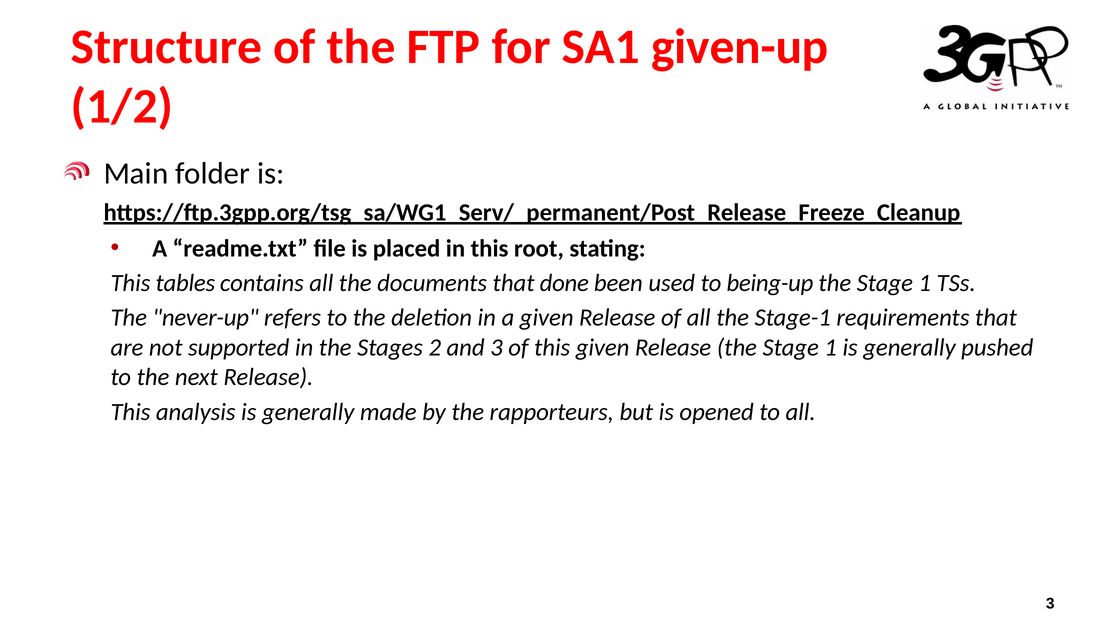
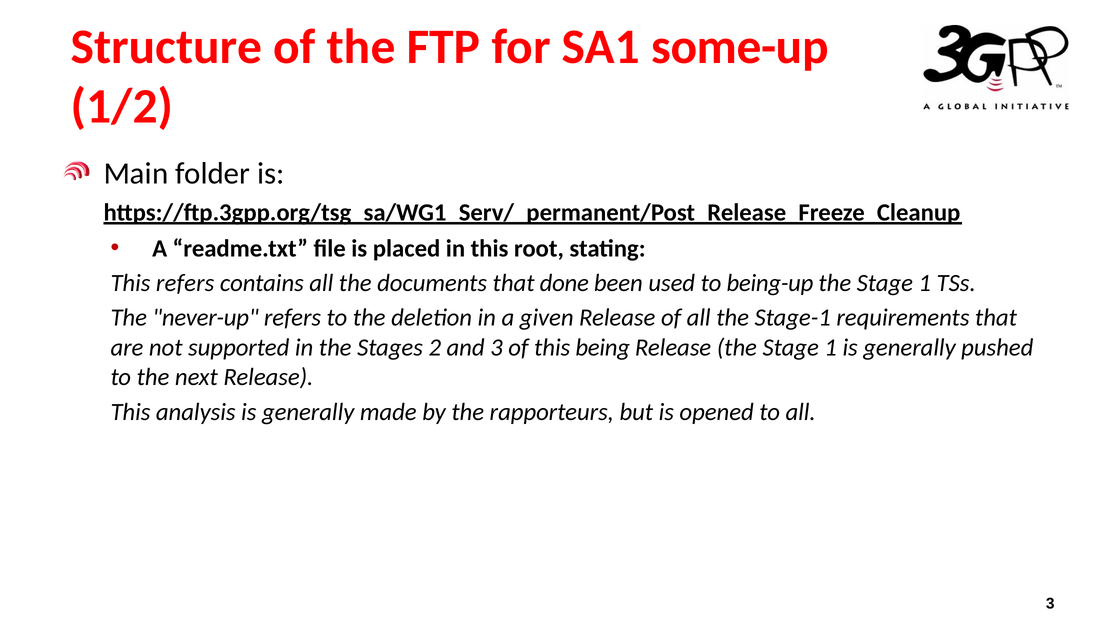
given-up: given-up -> some-up (740, 47)
This tables: tables -> refers (185, 283)
this given: given -> being (603, 348)
